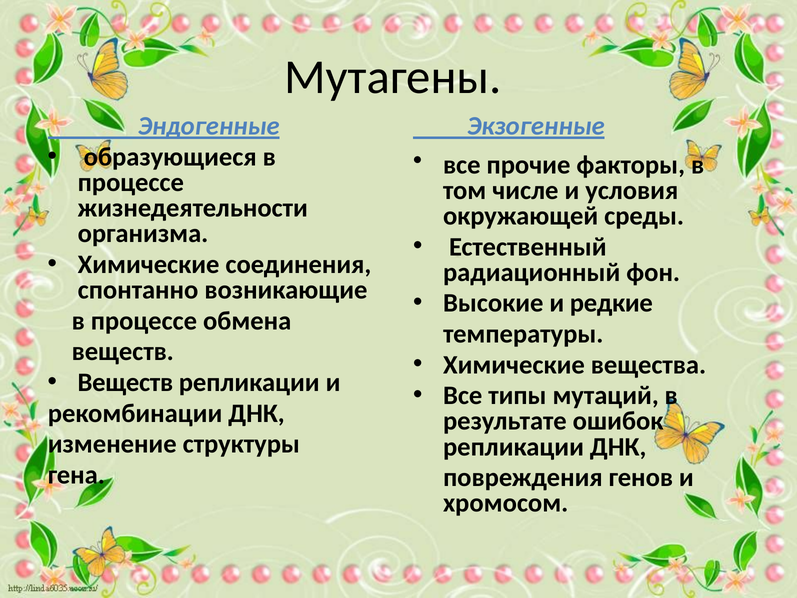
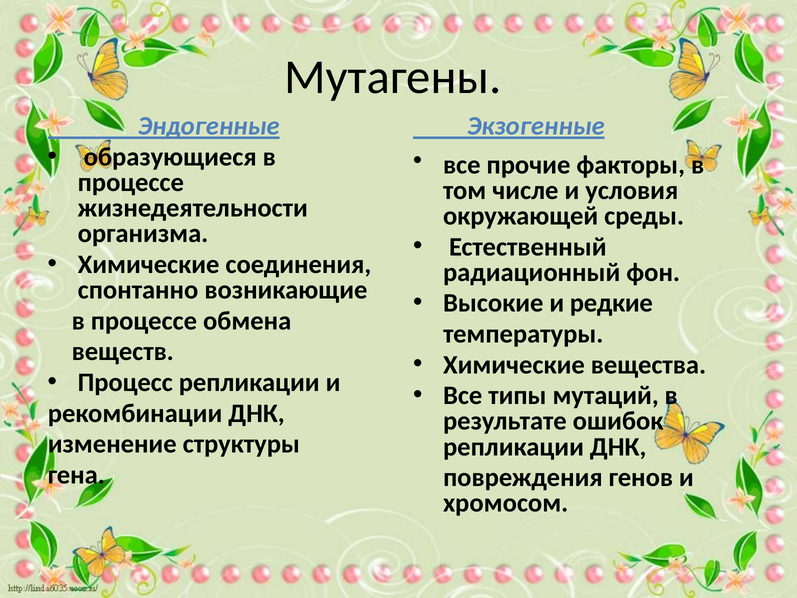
Веществ: Веществ -> Процесс (125, 382)
